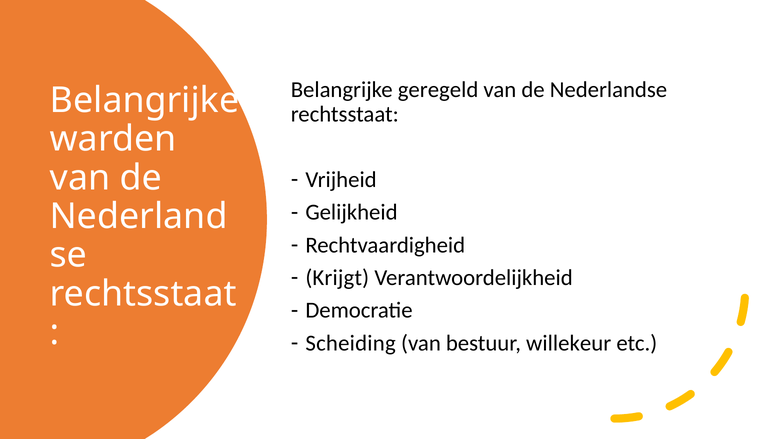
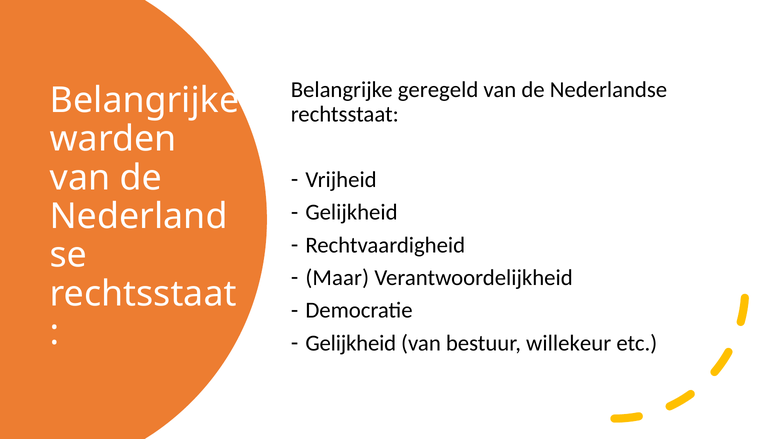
Krijgt: Krijgt -> Maar (337, 278)
Scheiding: Scheiding -> Gelijkheid (351, 343)
